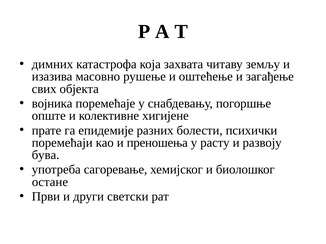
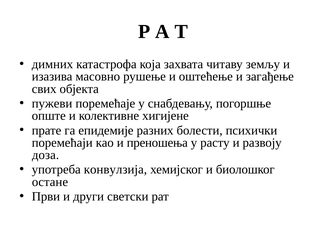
војника: војника -> пужеви (52, 104)
бува: бува -> доза (46, 155)
сагоревање: сагоревање -> конвулзија (115, 170)
